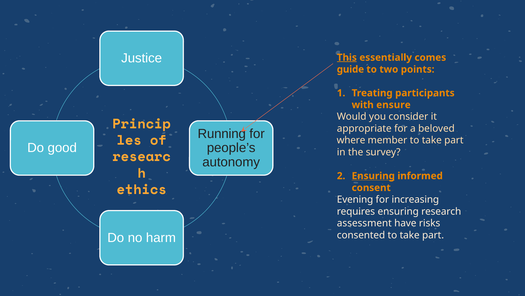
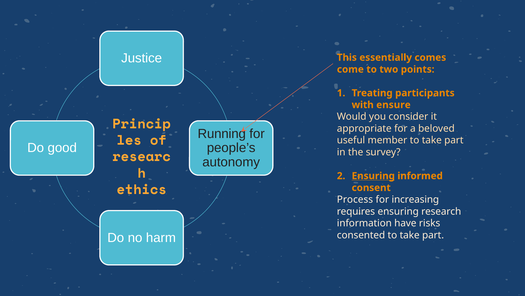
This underline: present -> none (347, 57)
guide: guide -> come (350, 69)
where: where -> useful (351, 140)
Evening: Evening -> Process (355, 199)
assessment: assessment -> information (364, 223)
